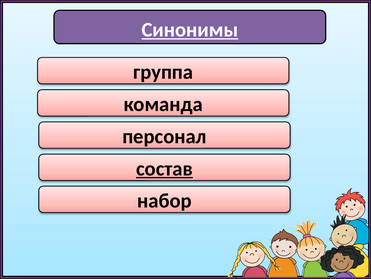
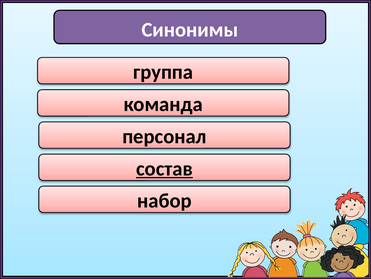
Синонимы underline: present -> none (190, 30)
